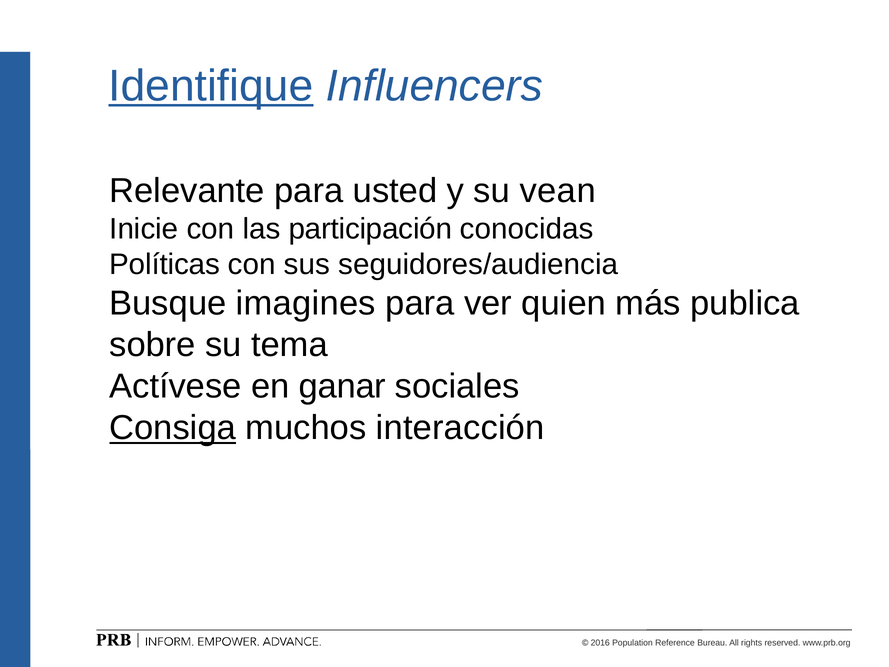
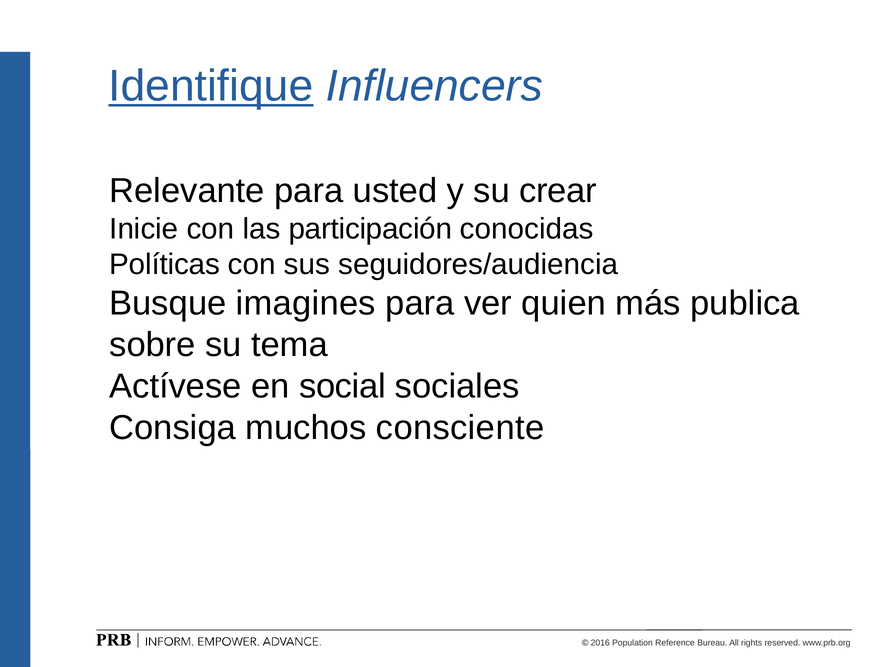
vean: vean -> crear (558, 191)
ganar: ganar -> social (342, 386)
Consiga underline: present -> none (173, 428)
interacción: interacción -> consciente (460, 428)
